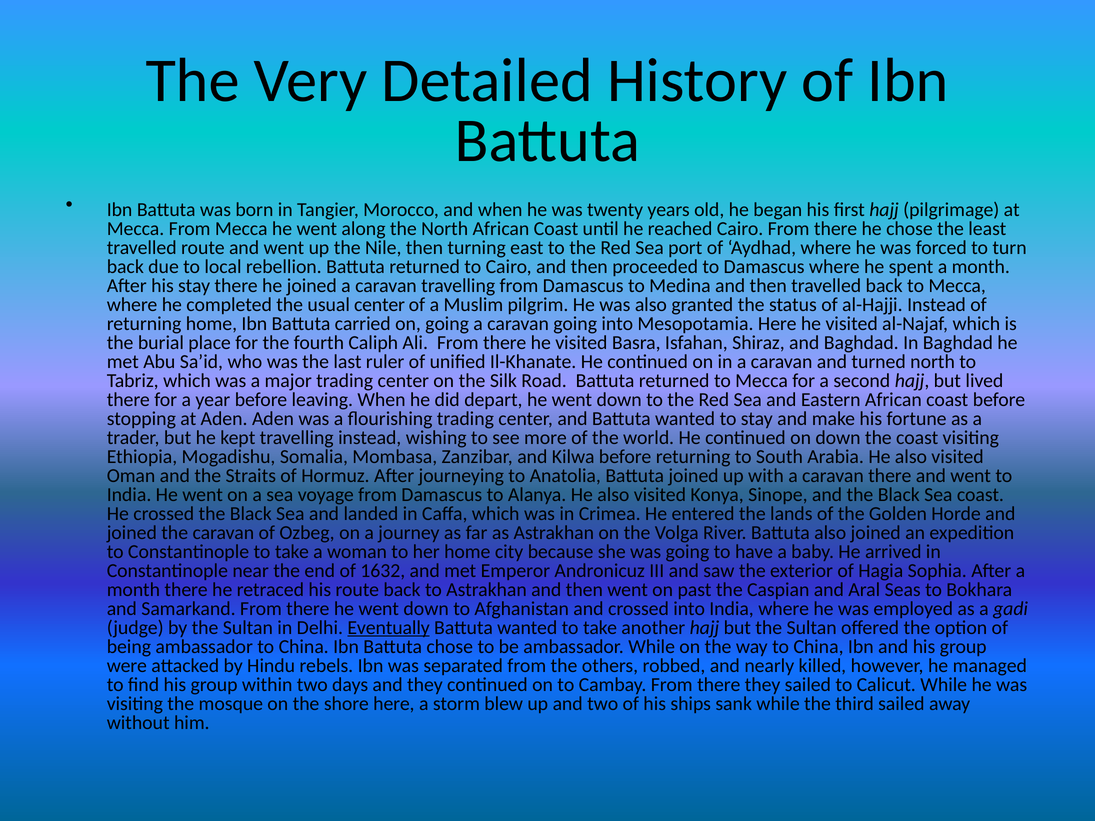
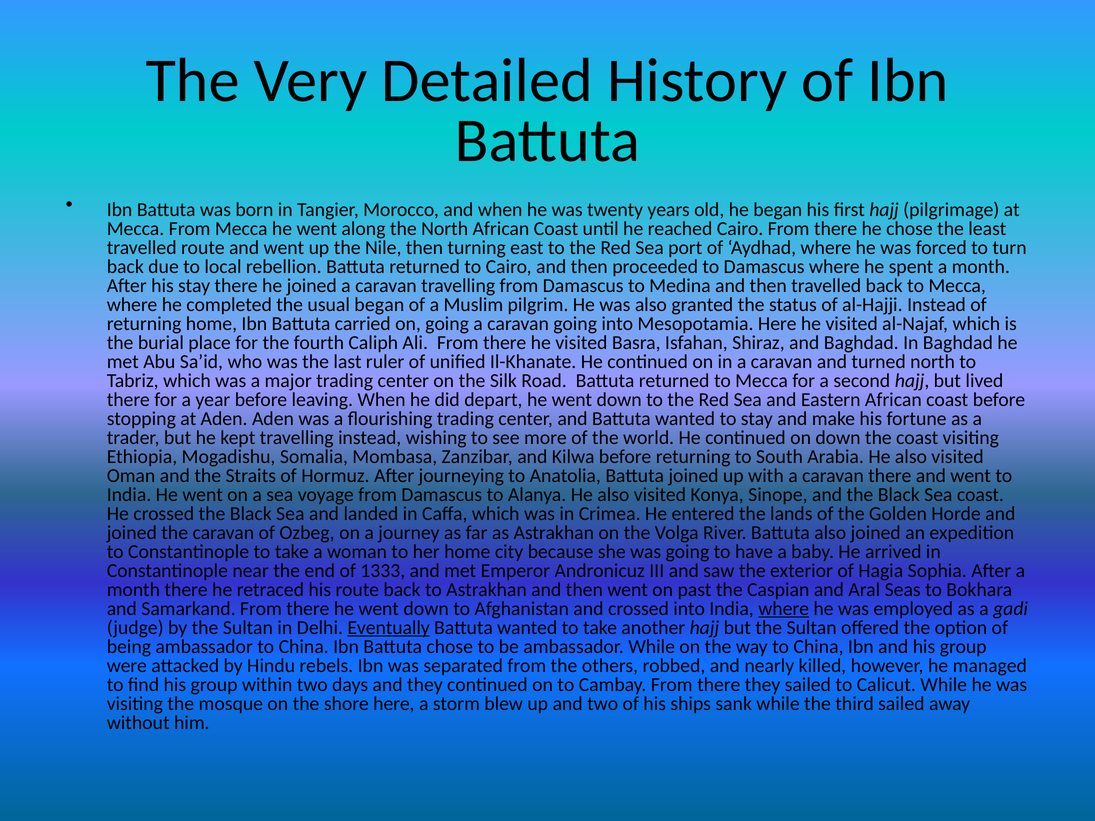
usual center: center -> began (379, 305)
1632: 1632 -> 1333 (383, 571)
where underline: none -> present (784, 609)
